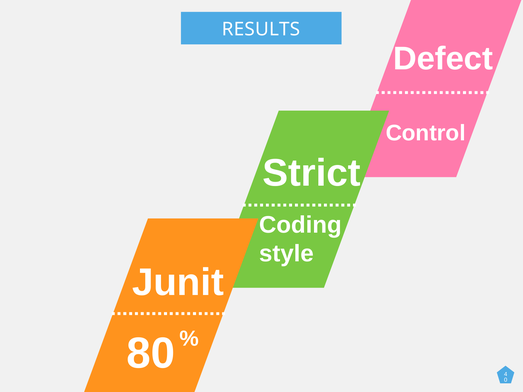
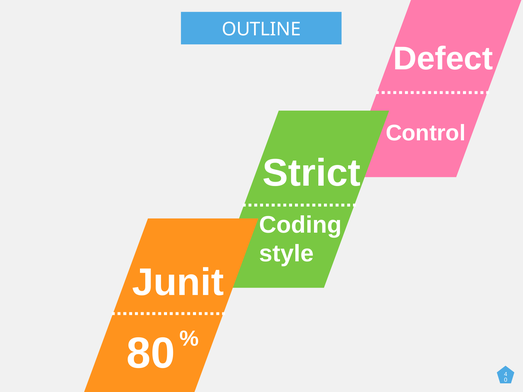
RESULTS: RESULTS -> OUTLINE (261, 29)
